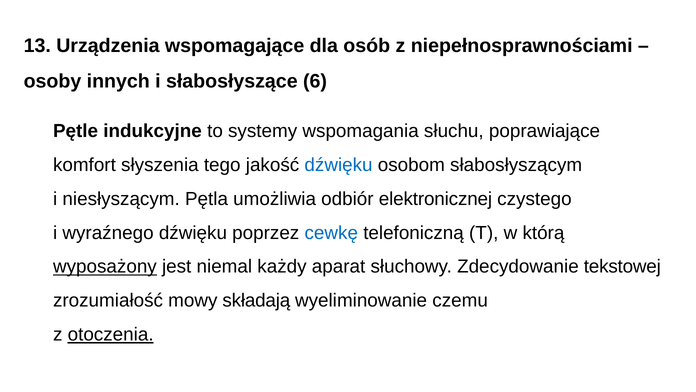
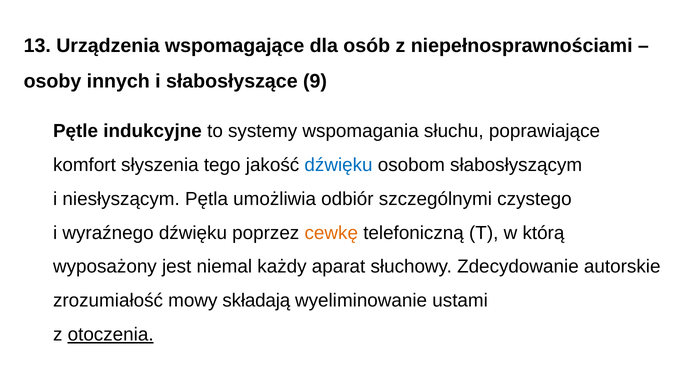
6: 6 -> 9 (315, 81)
elektronicznej: elektronicznej -> szczególnymi (435, 199)
cewkę colour: blue -> orange (331, 232)
wyposażony underline: present -> none (105, 266)
tekstowej: tekstowej -> autorskie (622, 266)
czemu: czemu -> ustami (460, 300)
